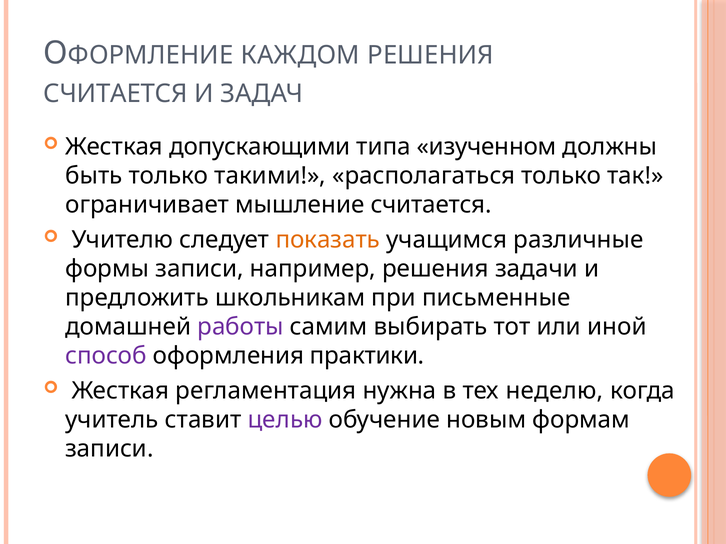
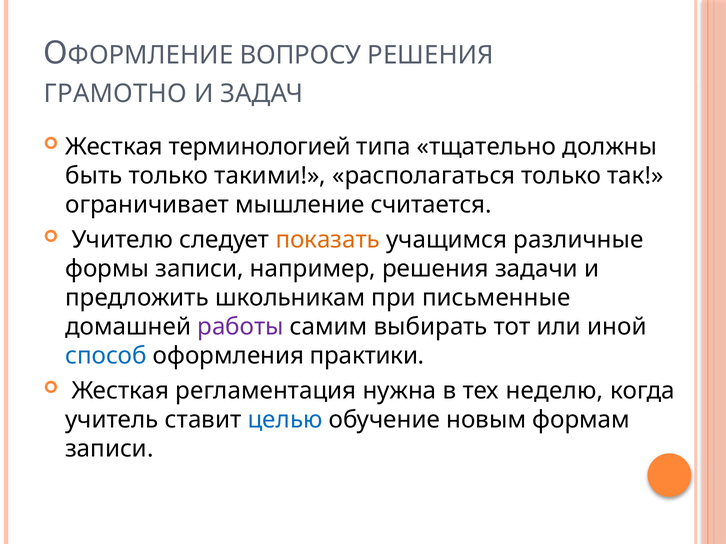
КАЖДОМ: КАЖДОМ -> ВОПРОСУ (301, 55)
СЧИТАЕТСЯ: СЧИТАЕТСЯ -> ГРАМОТНО (115, 94)
допускающими: допускающими -> терминологией (260, 147)
изученном: изученном -> тщательно (487, 147)
способ colour: purple -> blue (106, 356)
целью colour: purple -> blue (285, 420)
